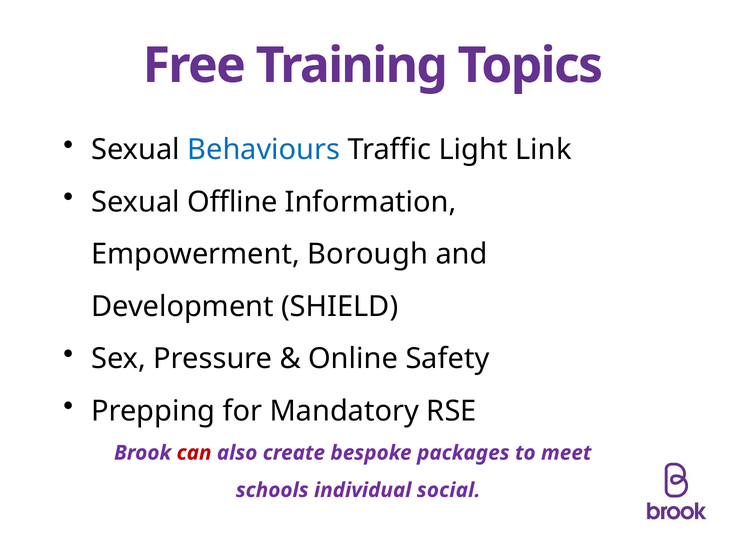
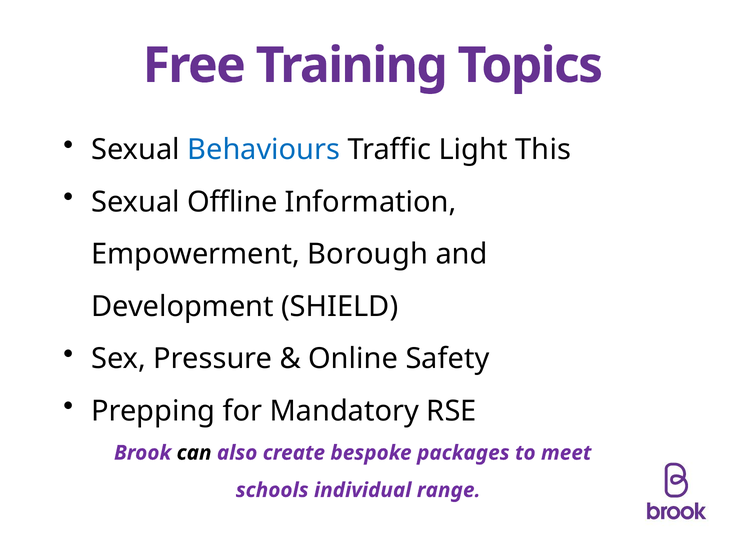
Link: Link -> This (543, 149)
can colour: red -> black (194, 452)
social: social -> range (449, 490)
